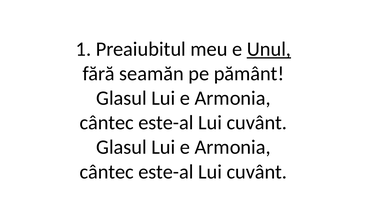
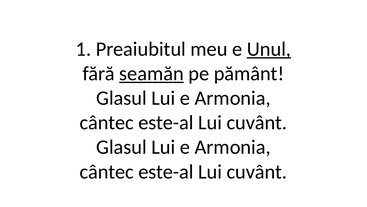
seamăn underline: none -> present (151, 73)
